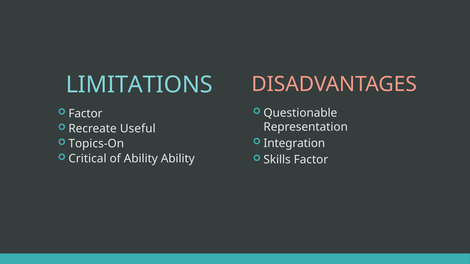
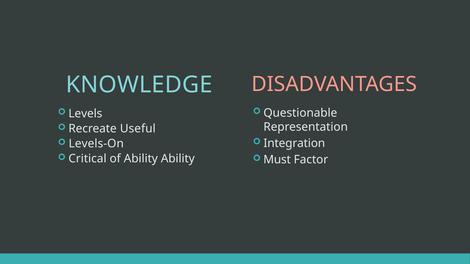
LIMITATIONS: LIMITATIONS -> KNOWLEDGE (139, 85)
Factor: Factor -> Levels (85, 114)
Topics-On: Topics-On -> Levels-On (96, 144)
Skills: Skills -> Must (277, 160)
